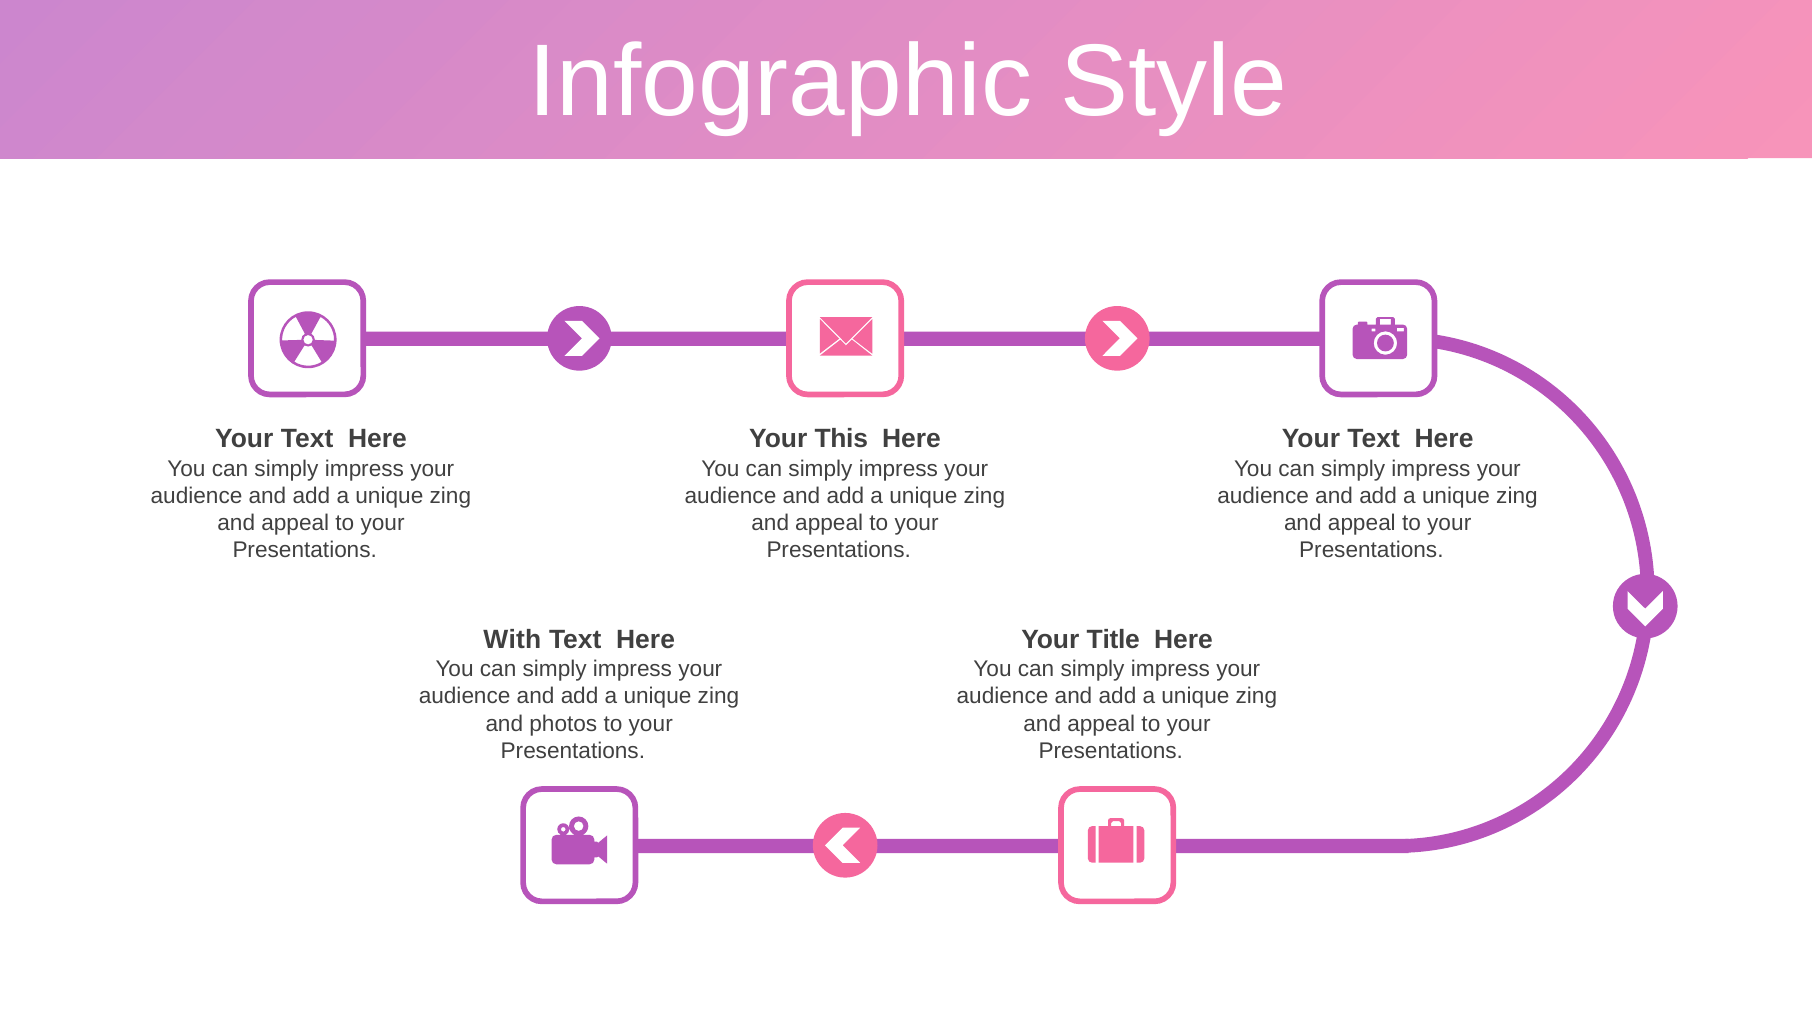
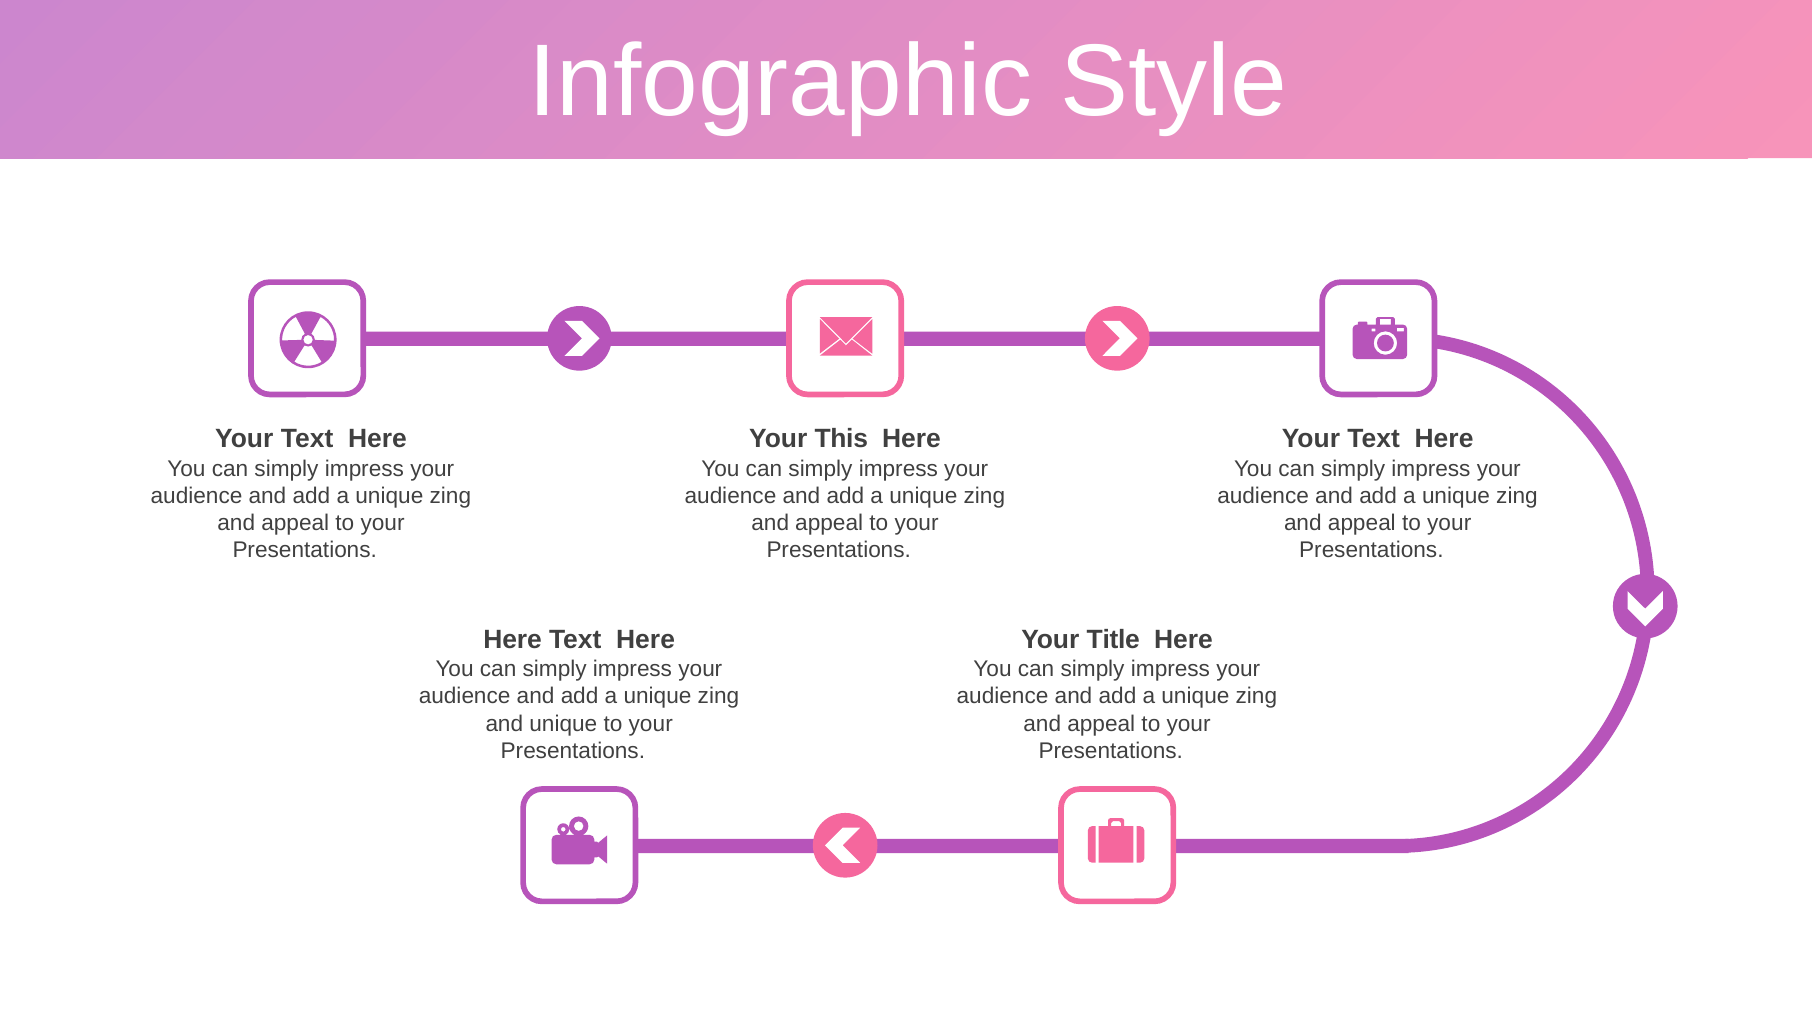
With: With -> Here (513, 640)
and photos: photos -> unique (563, 724)
